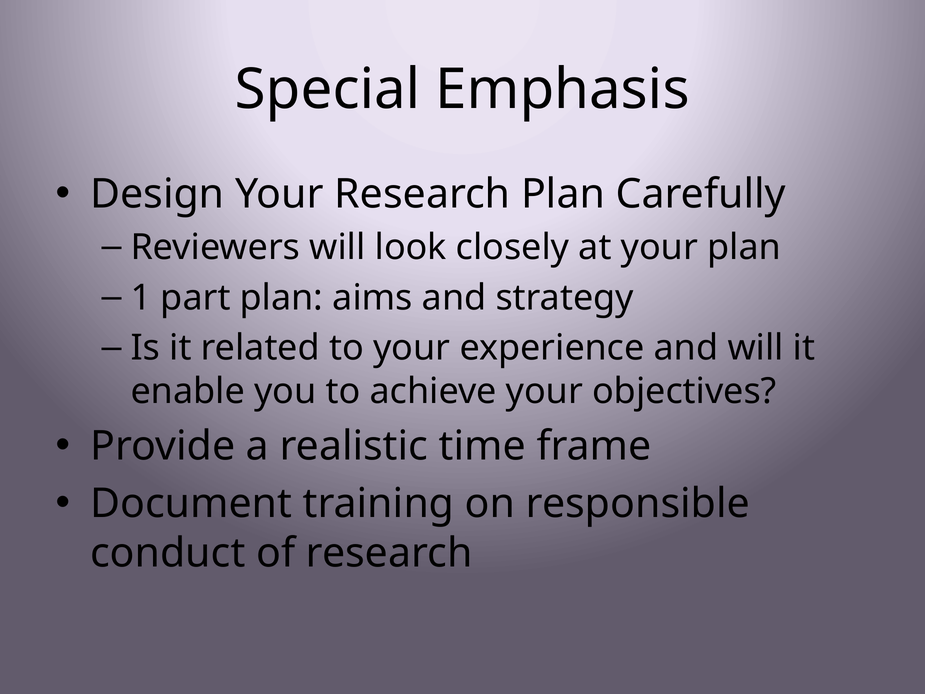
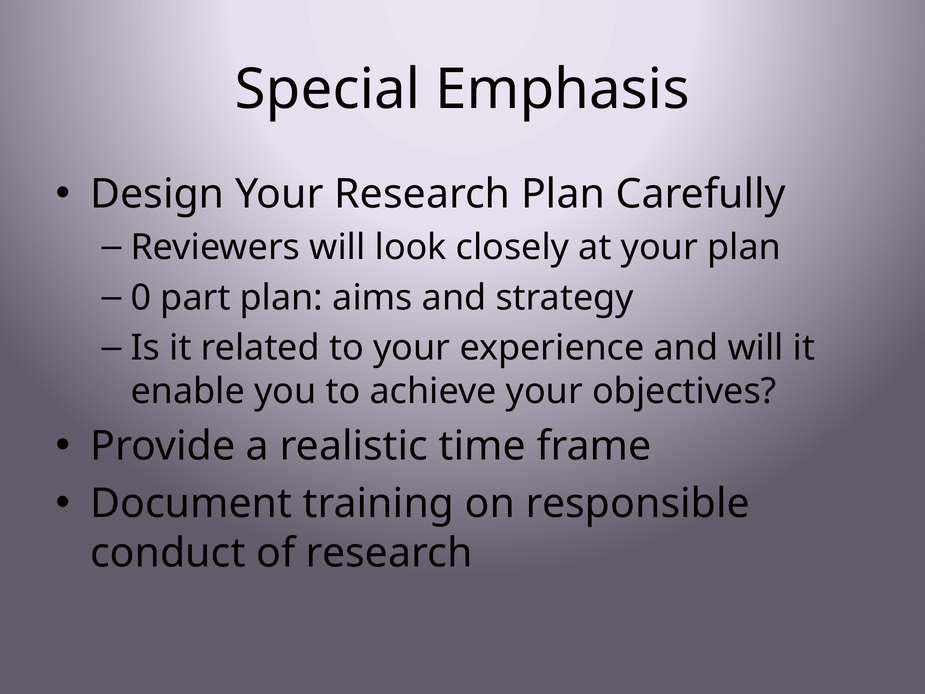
1: 1 -> 0 (141, 298)
